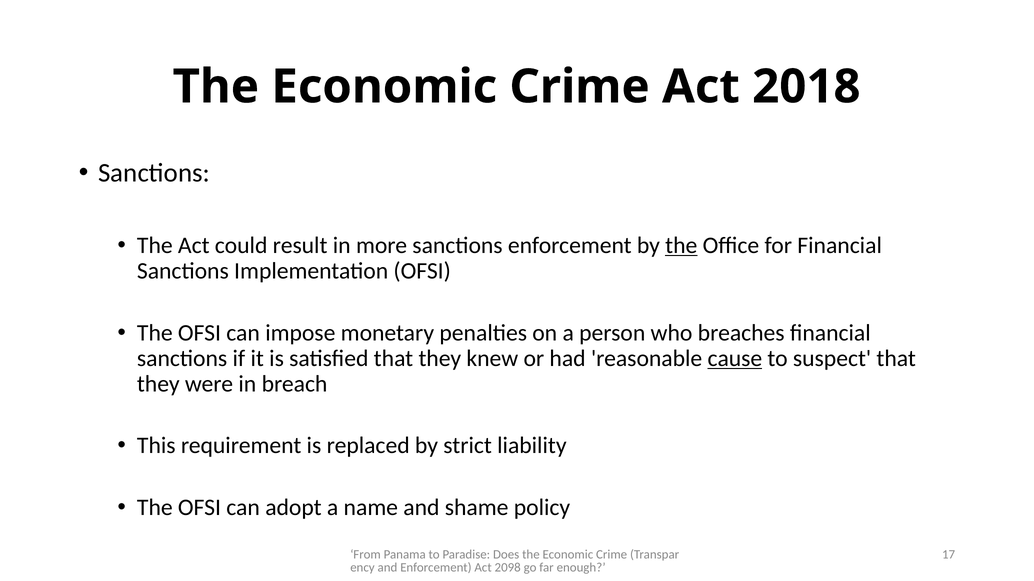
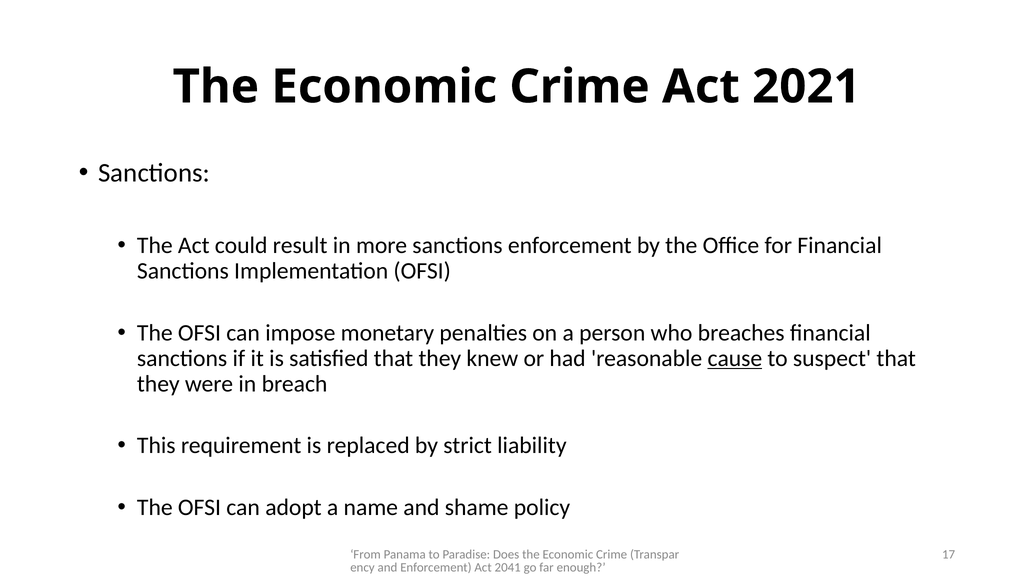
2018: 2018 -> 2021 (806, 87)
the underline: present -> none (681, 246)
2098: 2098 -> 2041 (508, 568)
